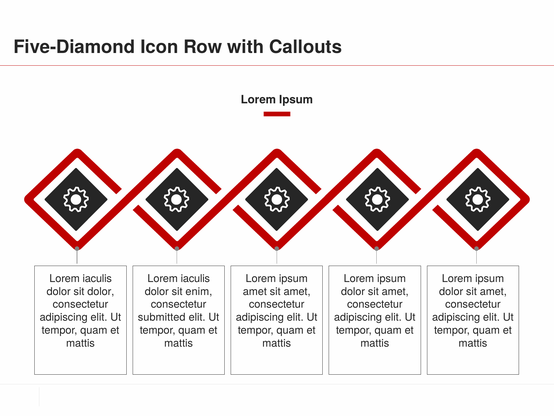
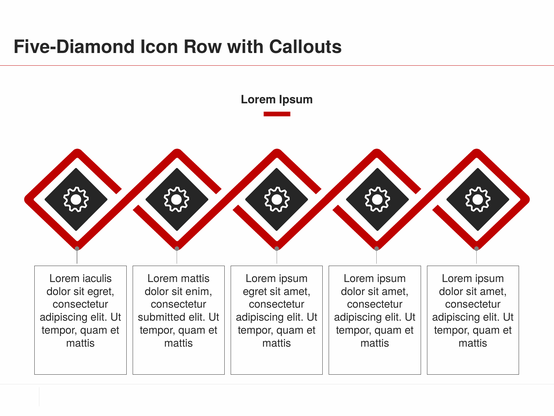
iaculis: iaculis -> mattis (195, 278)
sit dolor: dolor -> egret (101, 291)
amet: amet -> egret (255, 291)
